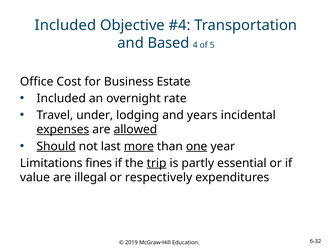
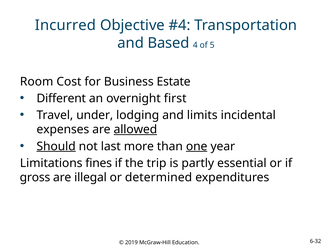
Included: Included -> Incurred (65, 25)
Office: Office -> Room (37, 82)
Included: Included -> Different (61, 98)
rate: rate -> first (175, 98)
years: years -> limits (202, 115)
expenses underline: present -> none (63, 130)
more underline: present -> none (139, 146)
trip underline: present -> none (157, 163)
value: value -> gross (35, 177)
respectively: respectively -> determined (159, 177)
